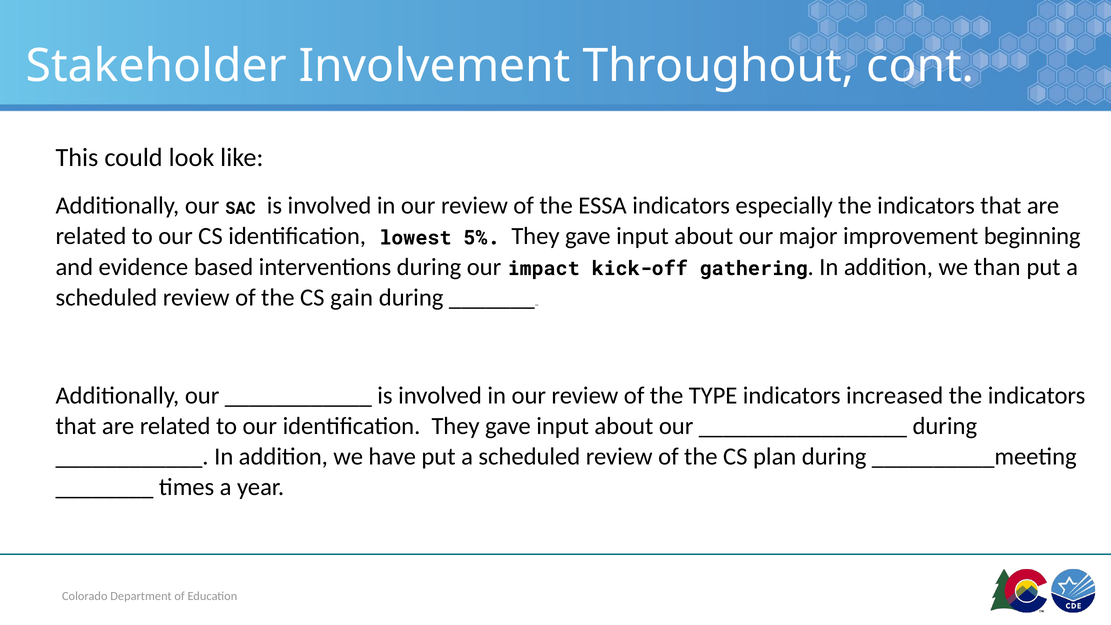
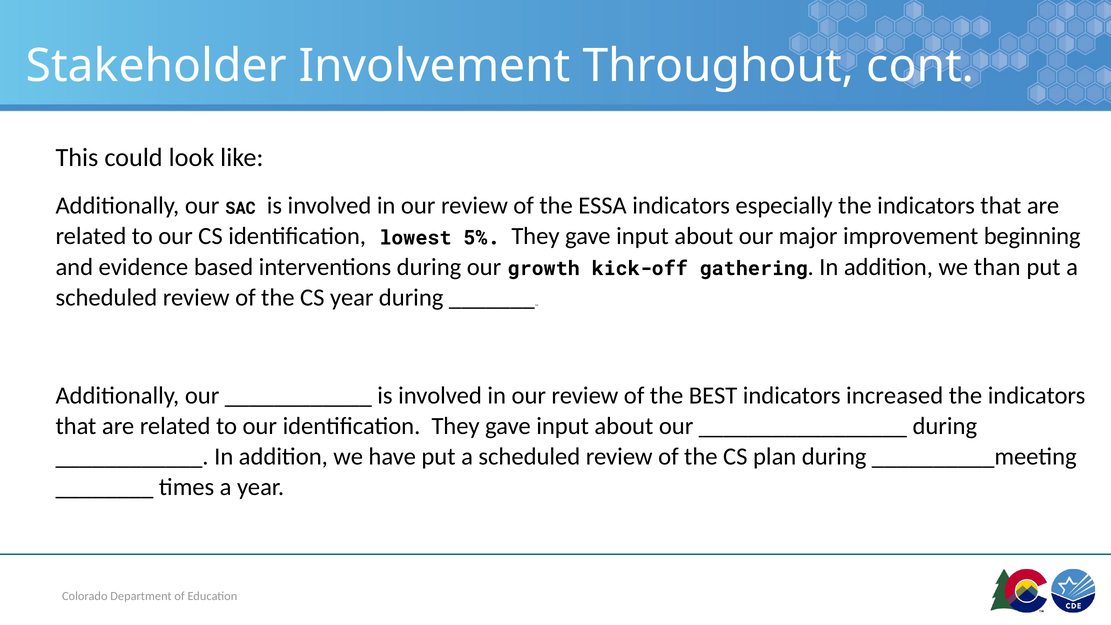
impact: impact -> growth (544, 268)
CS gain: gain -> year (352, 297)
TYPE: TYPE -> BEST (713, 395)
